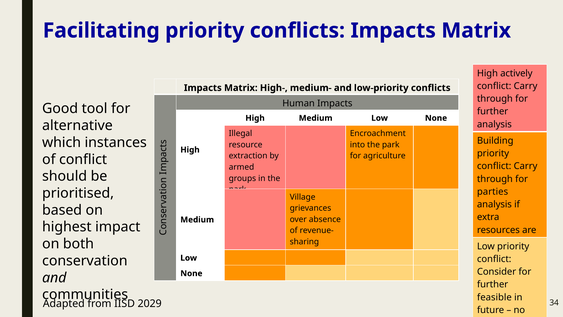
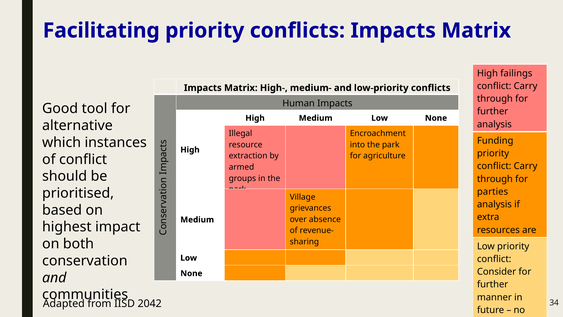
actively: actively -> failings (516, 73)
Building: Building -> Funding (495, 141)
feasible: feasible -> manner (494, 297)
2029: 2029 -> 2042 (150, 304)
